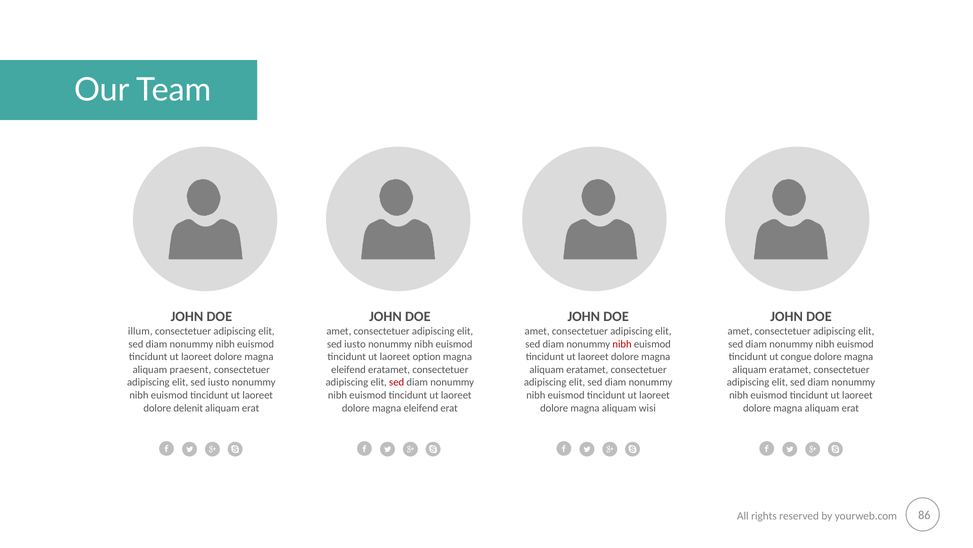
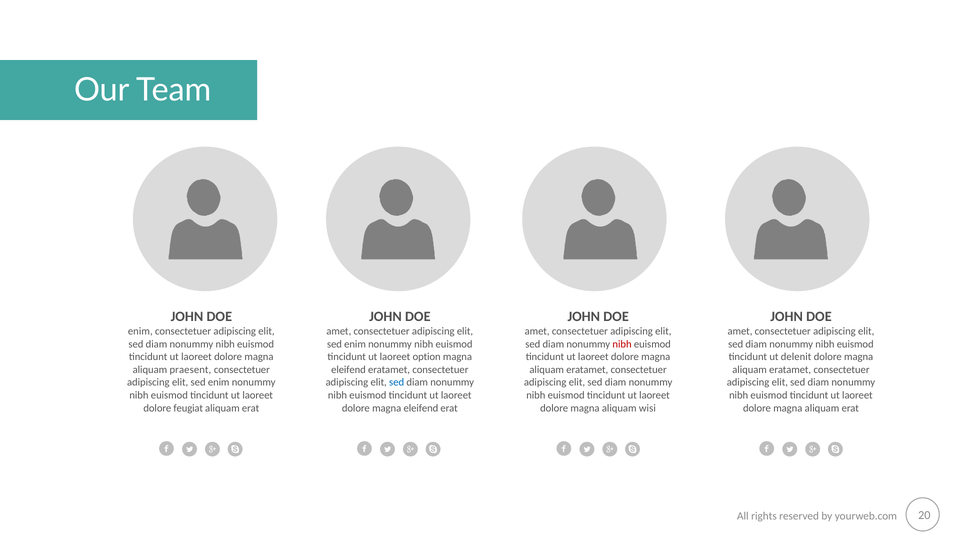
illum: illum -> enim (140, 331)
iusto: iusto -> enim (355, 344)
congue: congue -> delenit (796, 356)
iusto: iusto -> enim (219, 382)
sed colour: red -> blue (397, 382)
delenit: delenit -> feugiat (188, 408)
86: 86 -> 20 (924, 514)
